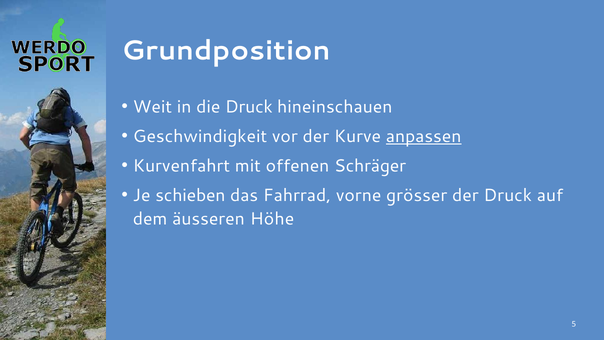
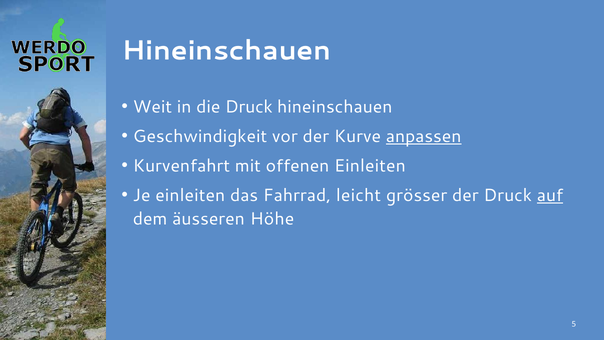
Grundposition: Grundposition -> Hineinschauen (226, 51)
offenen Schräger: Schräger -> Einleiten (370, 166)
Je schieben: schieben -> einleiten (190, 195)
vorne: vorne -> leicht (359, 195)
auf underline: none -> present (550, 195)
